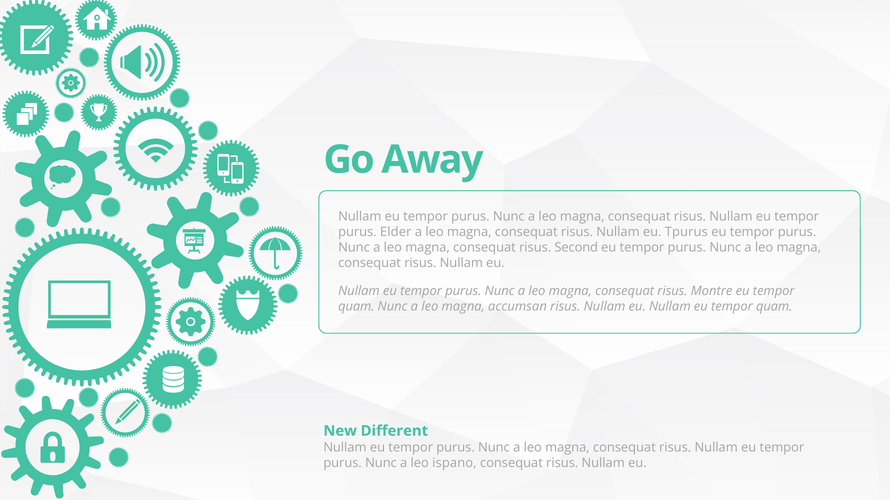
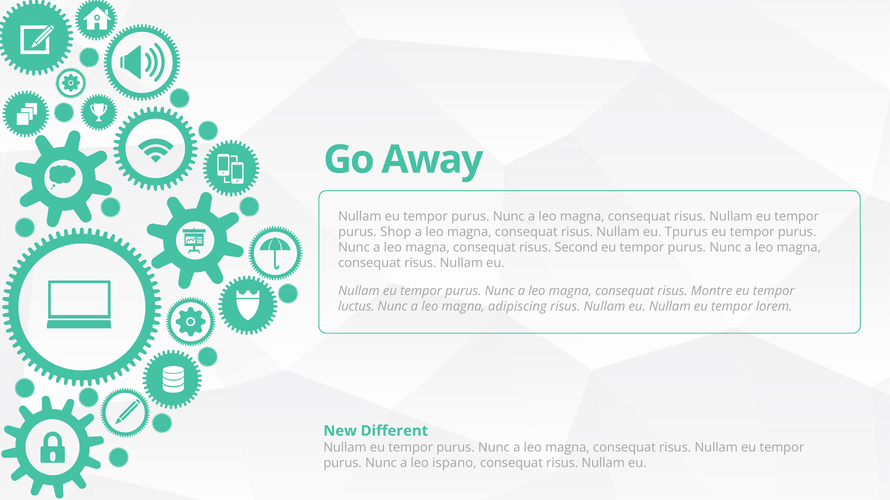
Elder: Elder -> Shop (396, 232)
quam: quam -> luctus (356, 307)
accumsan: accumsan -> adipiscing (517, 307)
Nullam eu tempor quam: quam -> lorem (774, 307)
